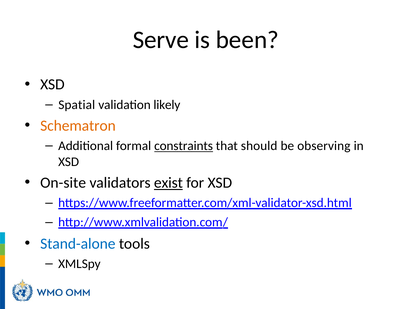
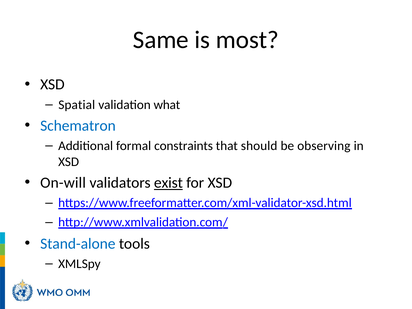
Serve: Serve -> Same (161, 40)
been: been -> most (247, 40)
likely: likely -> what (167, 105)
Schematron colour: orange -> blue (78, 126)
constraints underline: present -> none (184, 146)
On-site: On-site -> On-will (63, 183)
